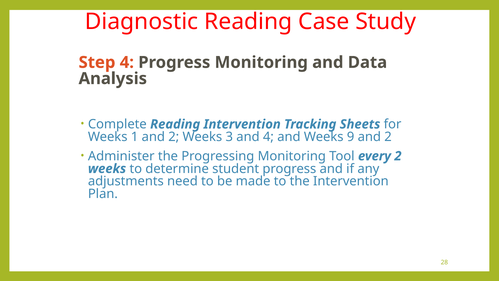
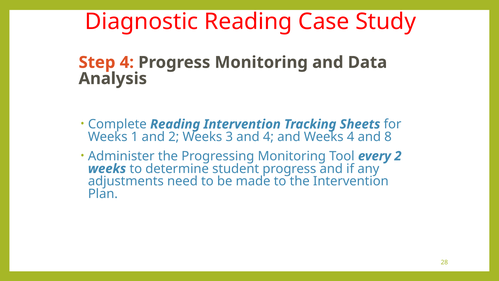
Weeks 9: 9 -> 4 (351, 137)
2: 2 -> 8 (388, 137)
